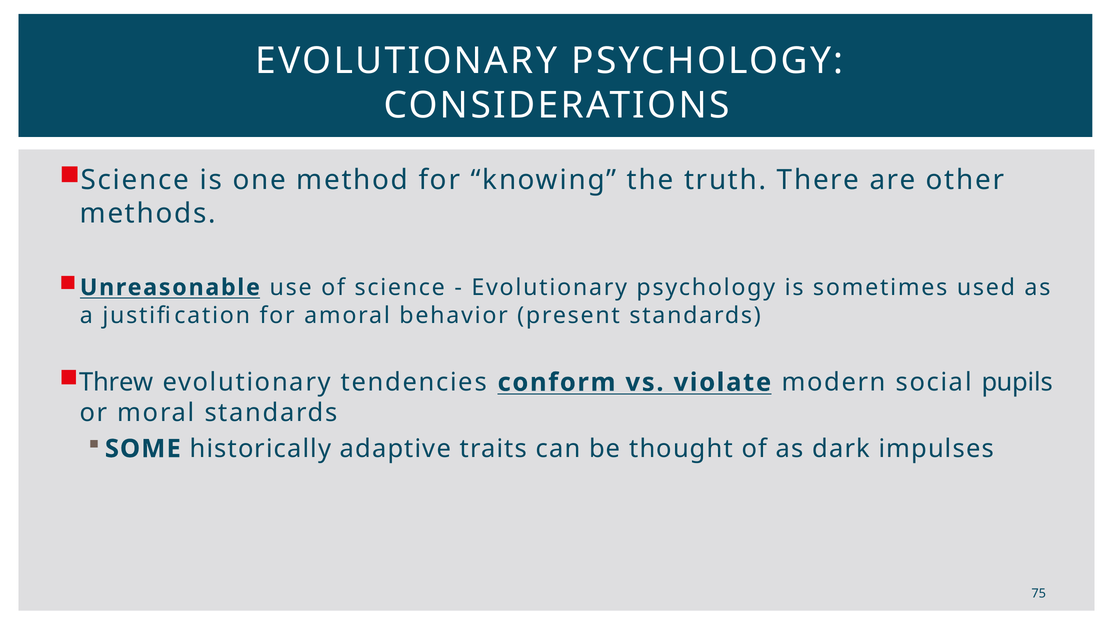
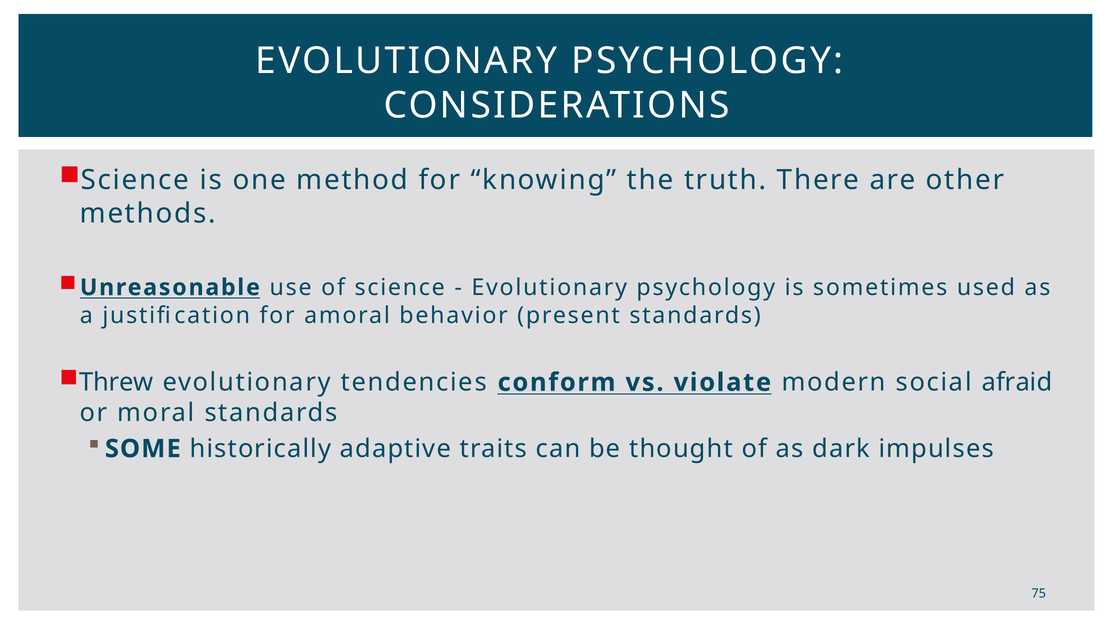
pupils: pupils -> afraid (1017, 382)
